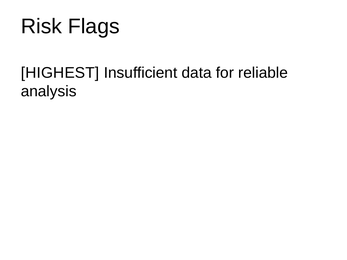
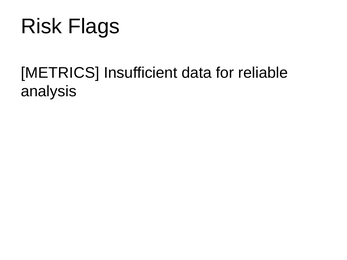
HIGHEST: HIGHEST -> METRICS (60, 73)
